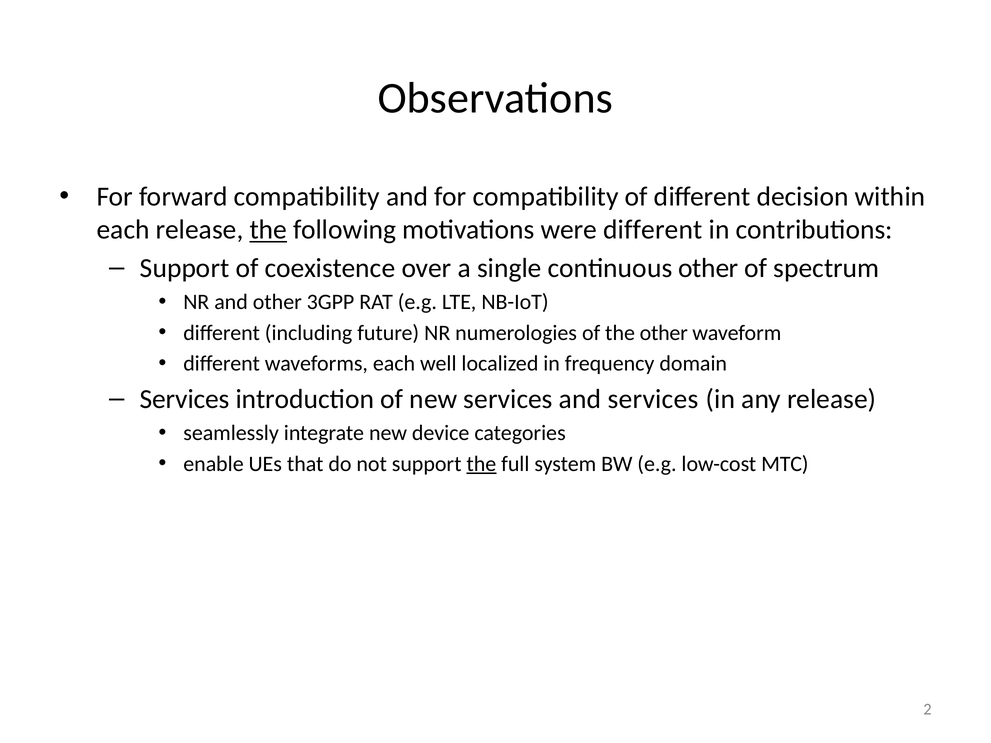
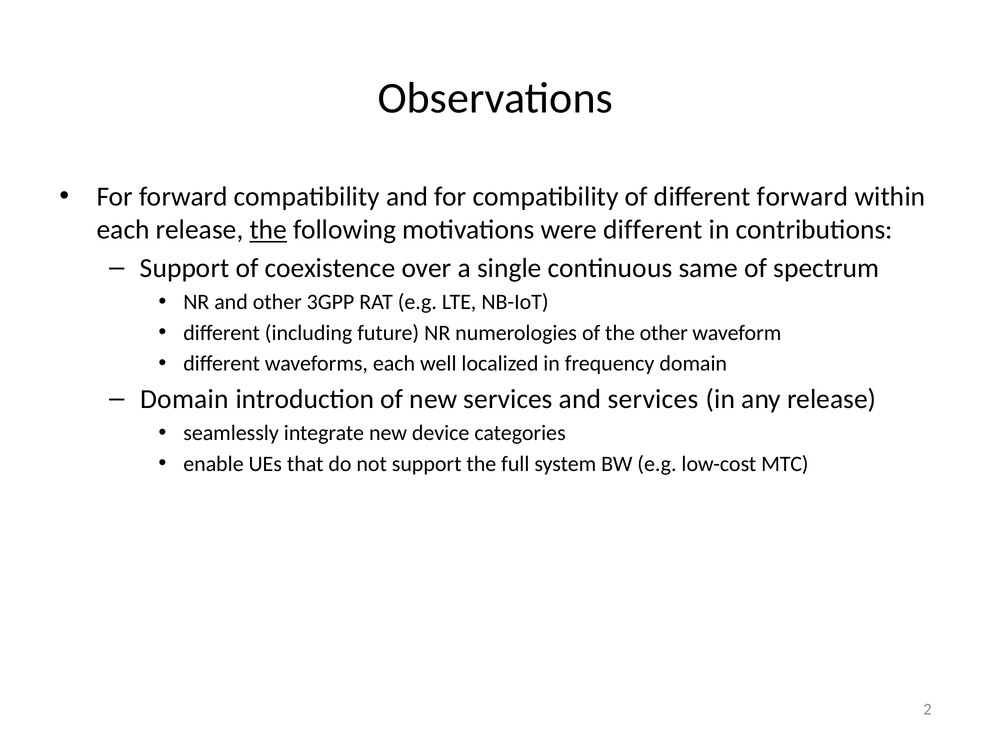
different decision: decision -> forward (802, 197)
continuous other: other -> same (708, 268)
Services: Services -> Domain (185, 399)
the underline: present -> none (481, 464)
